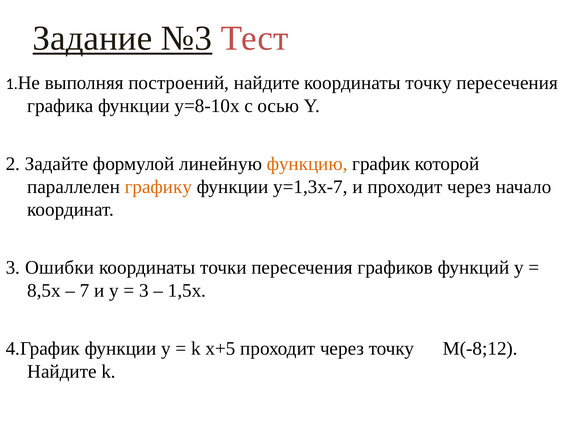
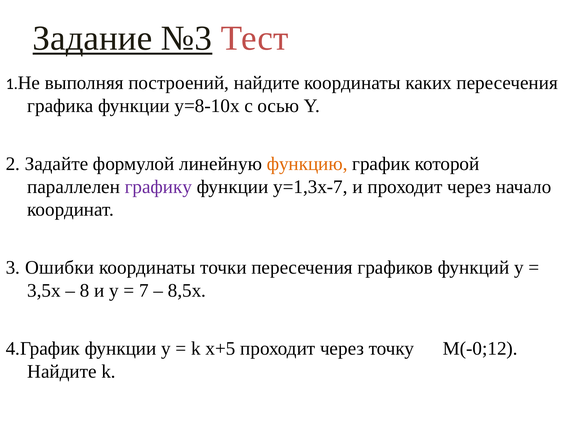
координаты точку: точку -> каких (429, 83)
графику colour: orange -> purple (158, 187)
8,5x: 8,5x -> 3,5x (44, 291)
7: 7 -> 8 (85, 291)
3: 3 -> 7 (144, 291)
1,5x: 1,5x -> 8,5x (187, 291)
М(-8;12: М(-8;12 -> М(-0;12 (480, 349)
